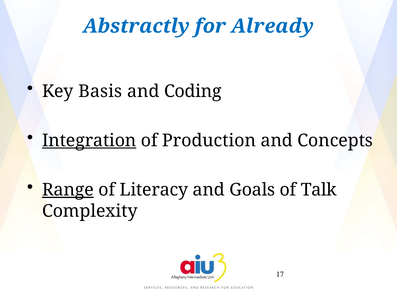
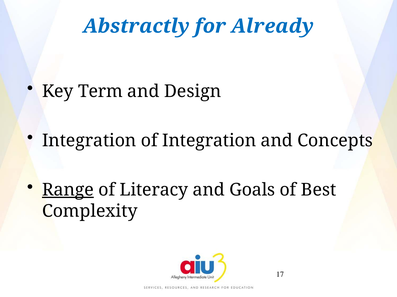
Basis: Basis -> Term (100, 91)
Coding: Coding -> Design (193, 91)
Integration underline: present -> none (89, 141)
of Production: Production -> Integration (209, 141)
Talk: Talk -> Best (319, 190)
